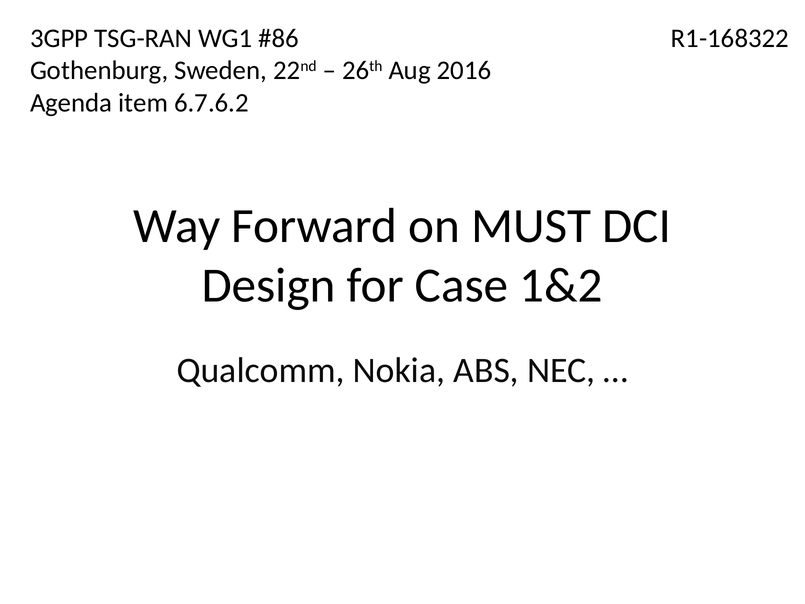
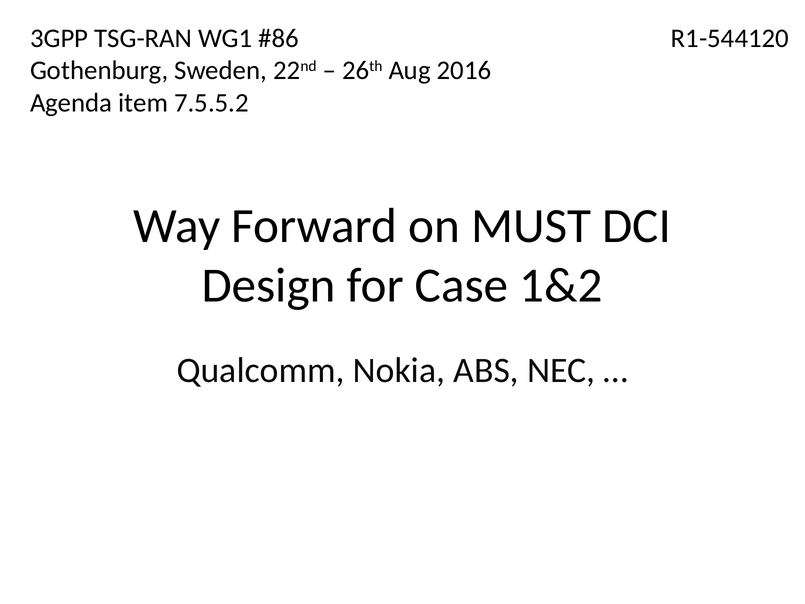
R1-168322: R1-168322 -> R1-544120 (730, 39)
6.7.6.2: 6.7.6.2 -> 7.5.5.2 (211, 103)
